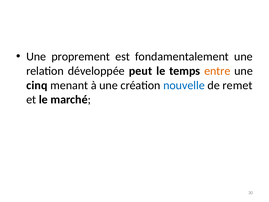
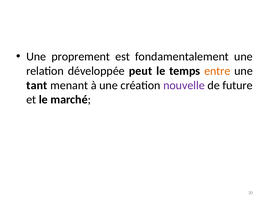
cinq: cinq -> tant (37, 85)
nouvelle colour: blue -> purple (184, 85)
remet: remet -> future (238, 85)
